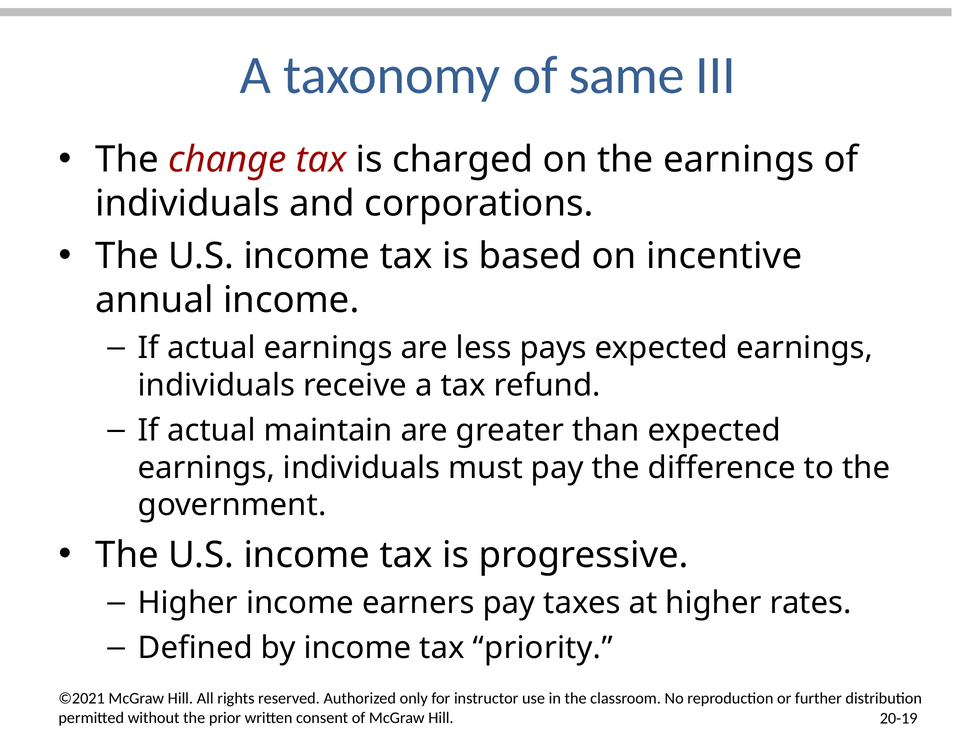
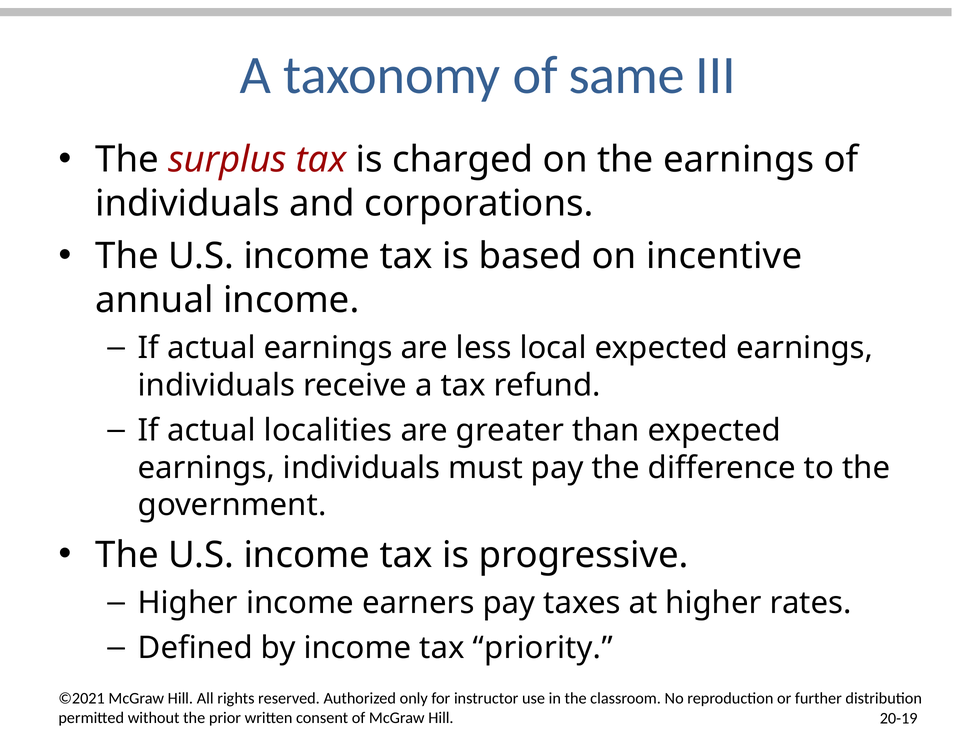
change: change -> surplus (227, 160)
pays: pays -> local (553, 348)
maintain: maintain -> localities (328, 430)
